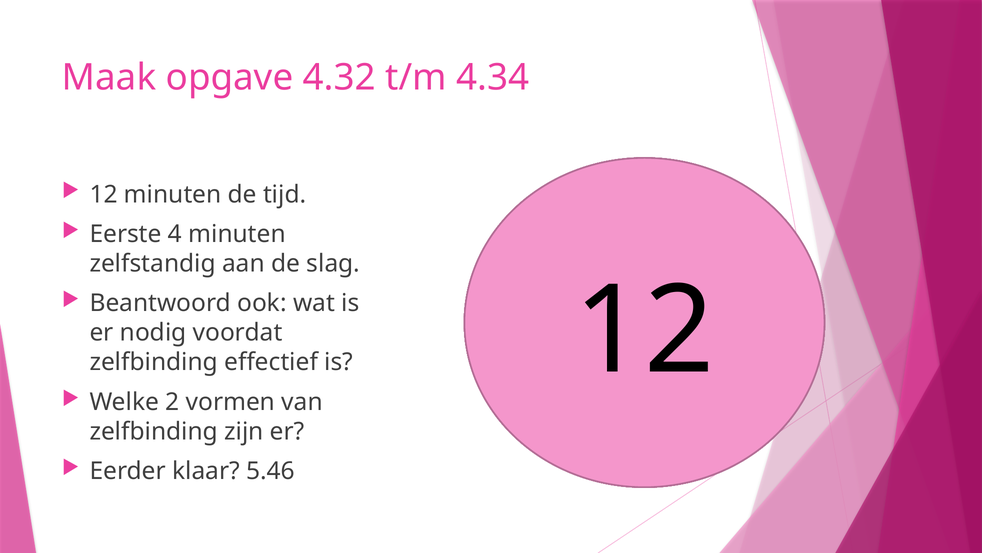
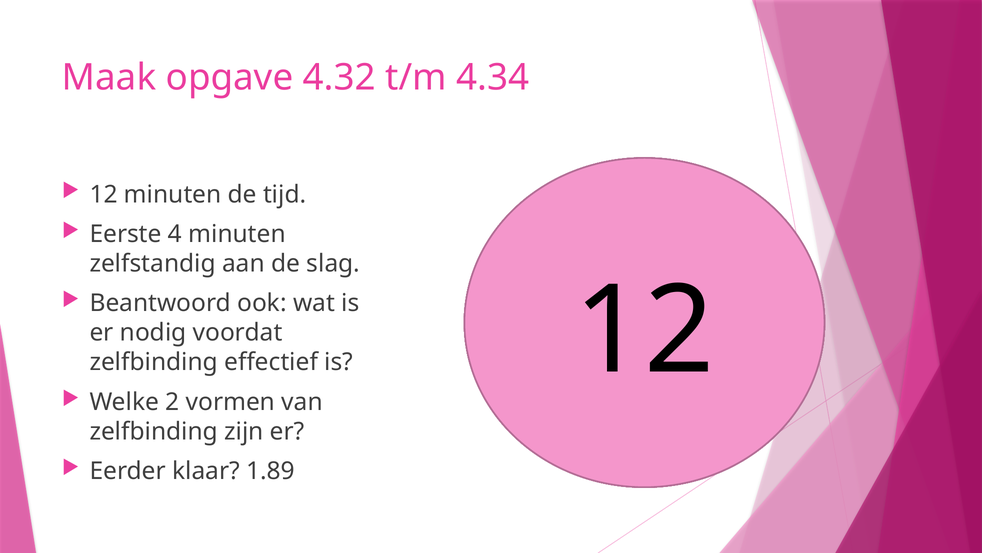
5.46: 5.46 -> 1.89 (271, 471)
